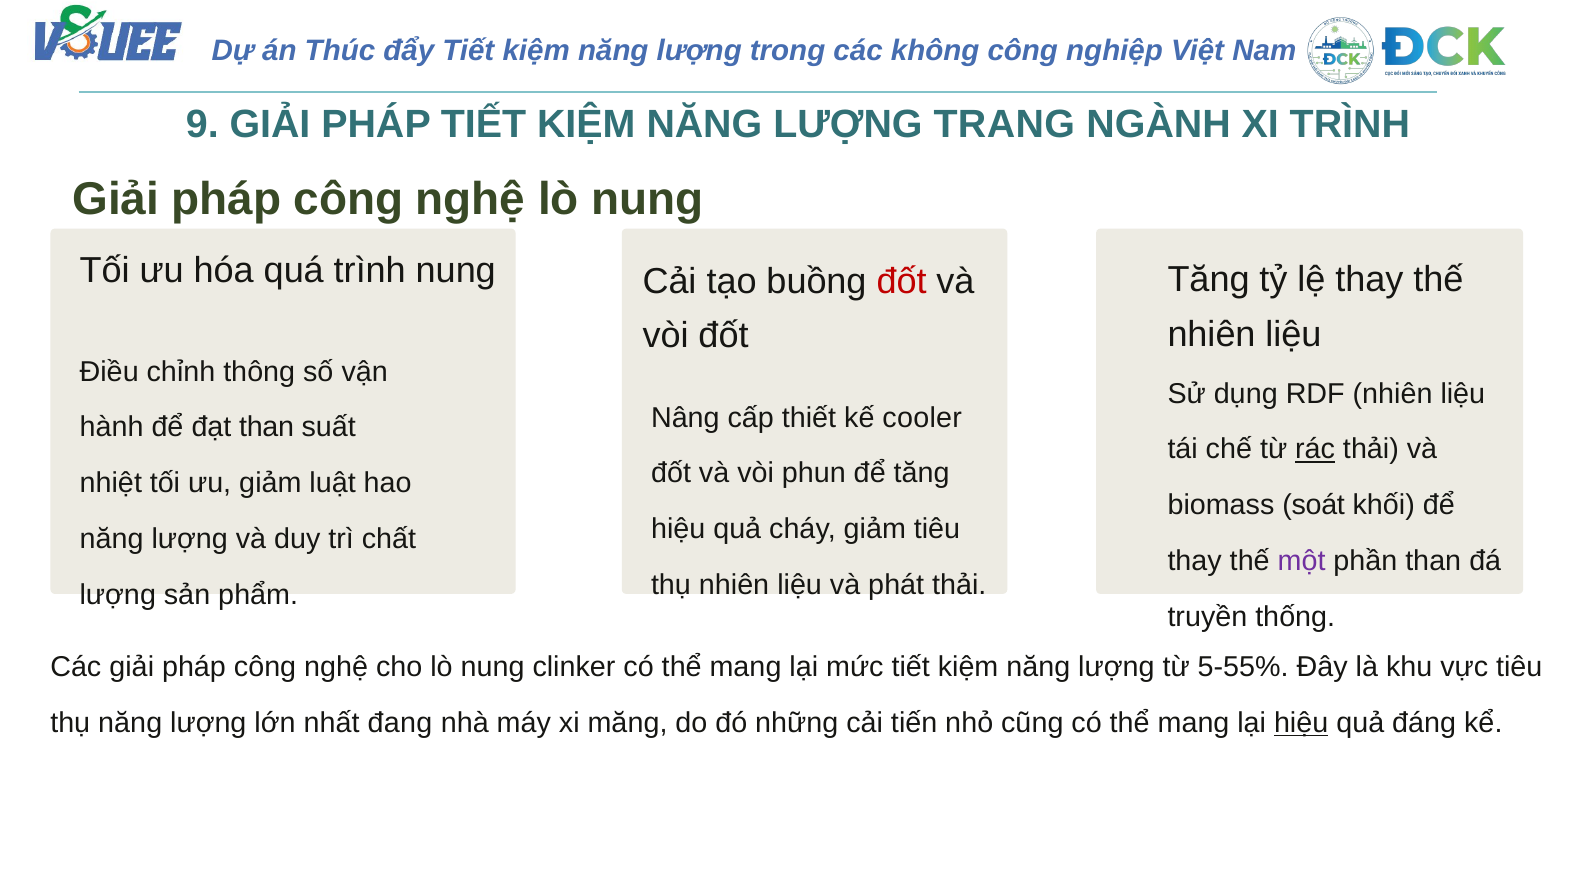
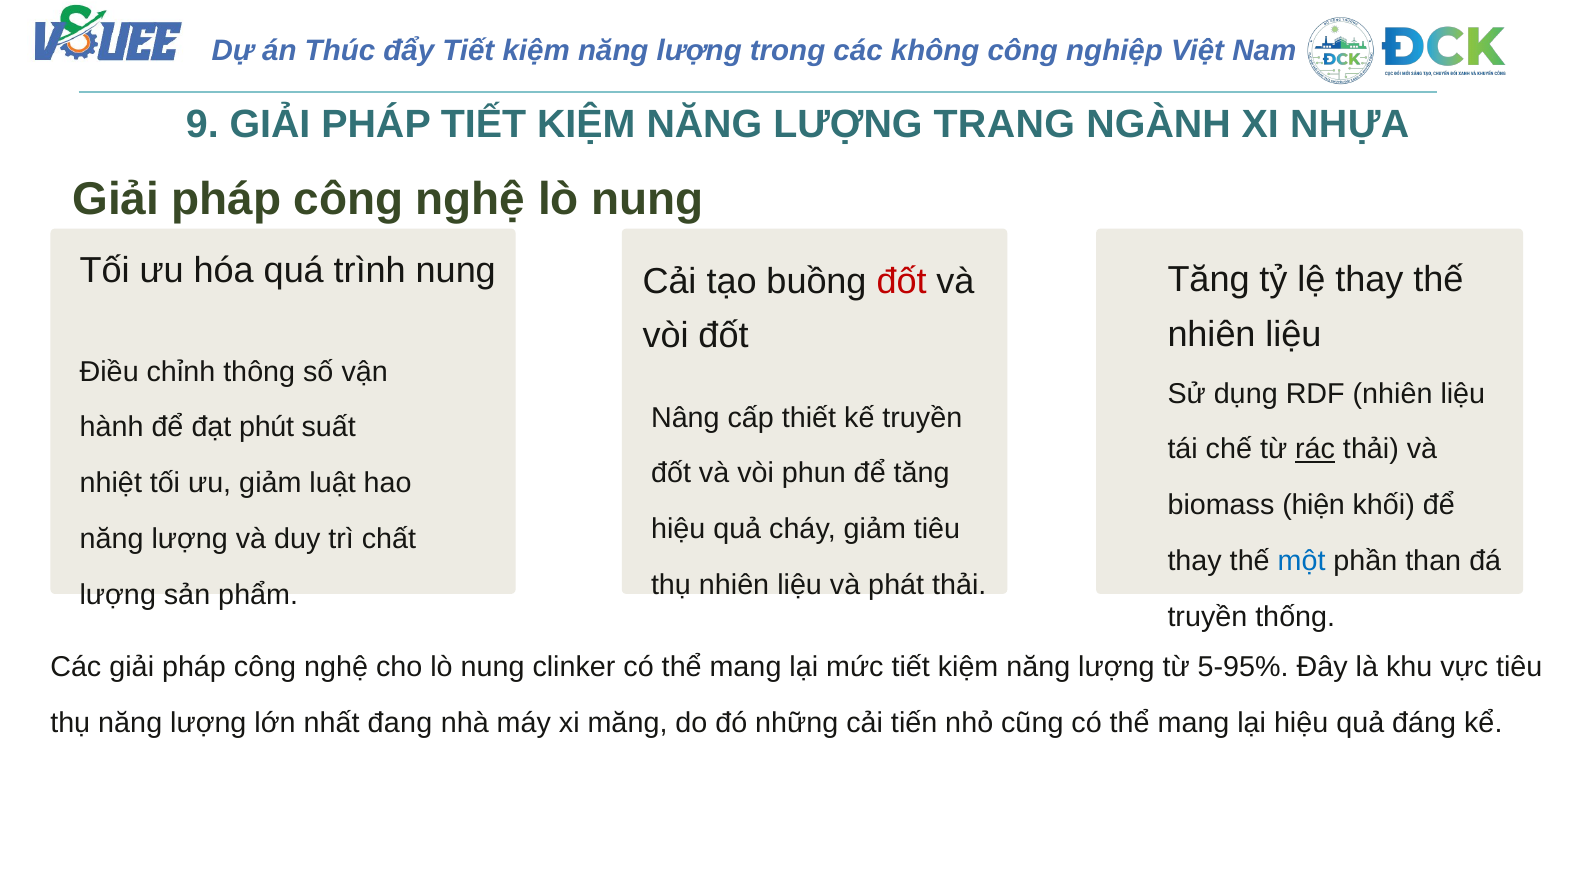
XI TRÌNH: TRÌNH -> NHỰA (1350, 125)
kế cooler: cooler -> truyền (922, 418)
đạt than: than -> phút (267, 427)
soát: soát -> hiện (1314, 505)
một colour: purple -> blue (1302, 561)
5-55%: 5-55% -> 5-95% (1243, 667)
hiệu underline: present -> none (1301, 723)
